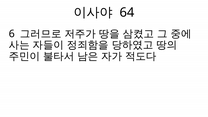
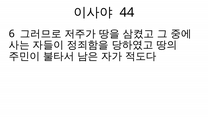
64: 64 -> 44 (127, 13)
